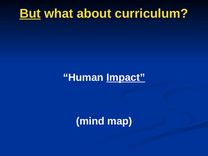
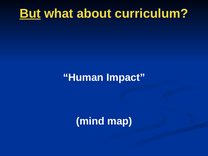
Impact underline: present -> none (126, 78)
